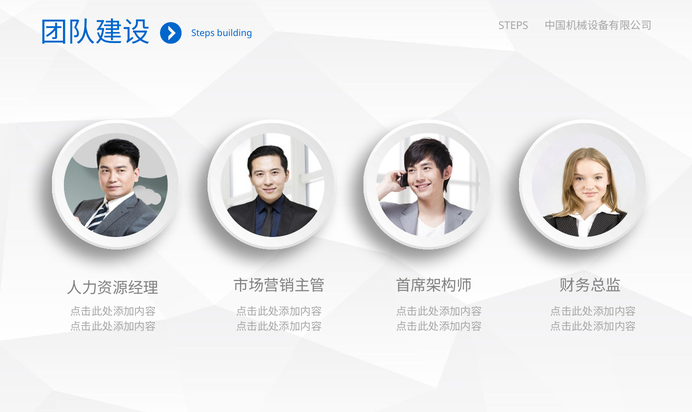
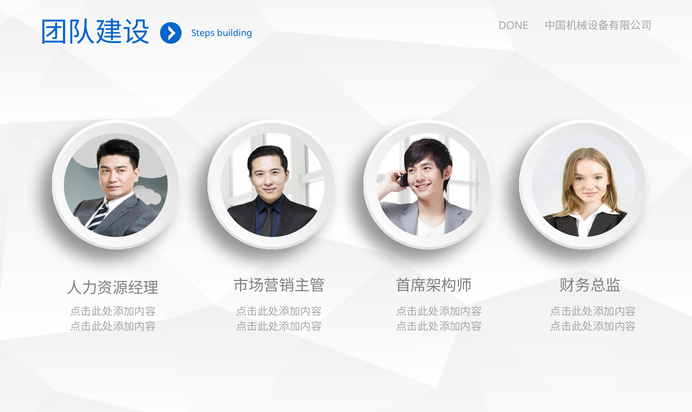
STEPS: STEPS -> DONE (513, 26)
